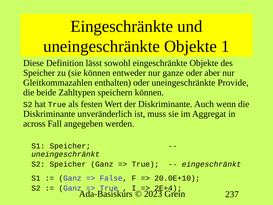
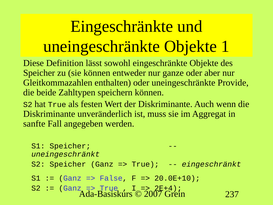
across: across -> sanfte (34, 124)
2023: 2023 -> 2007 (153, 194)
